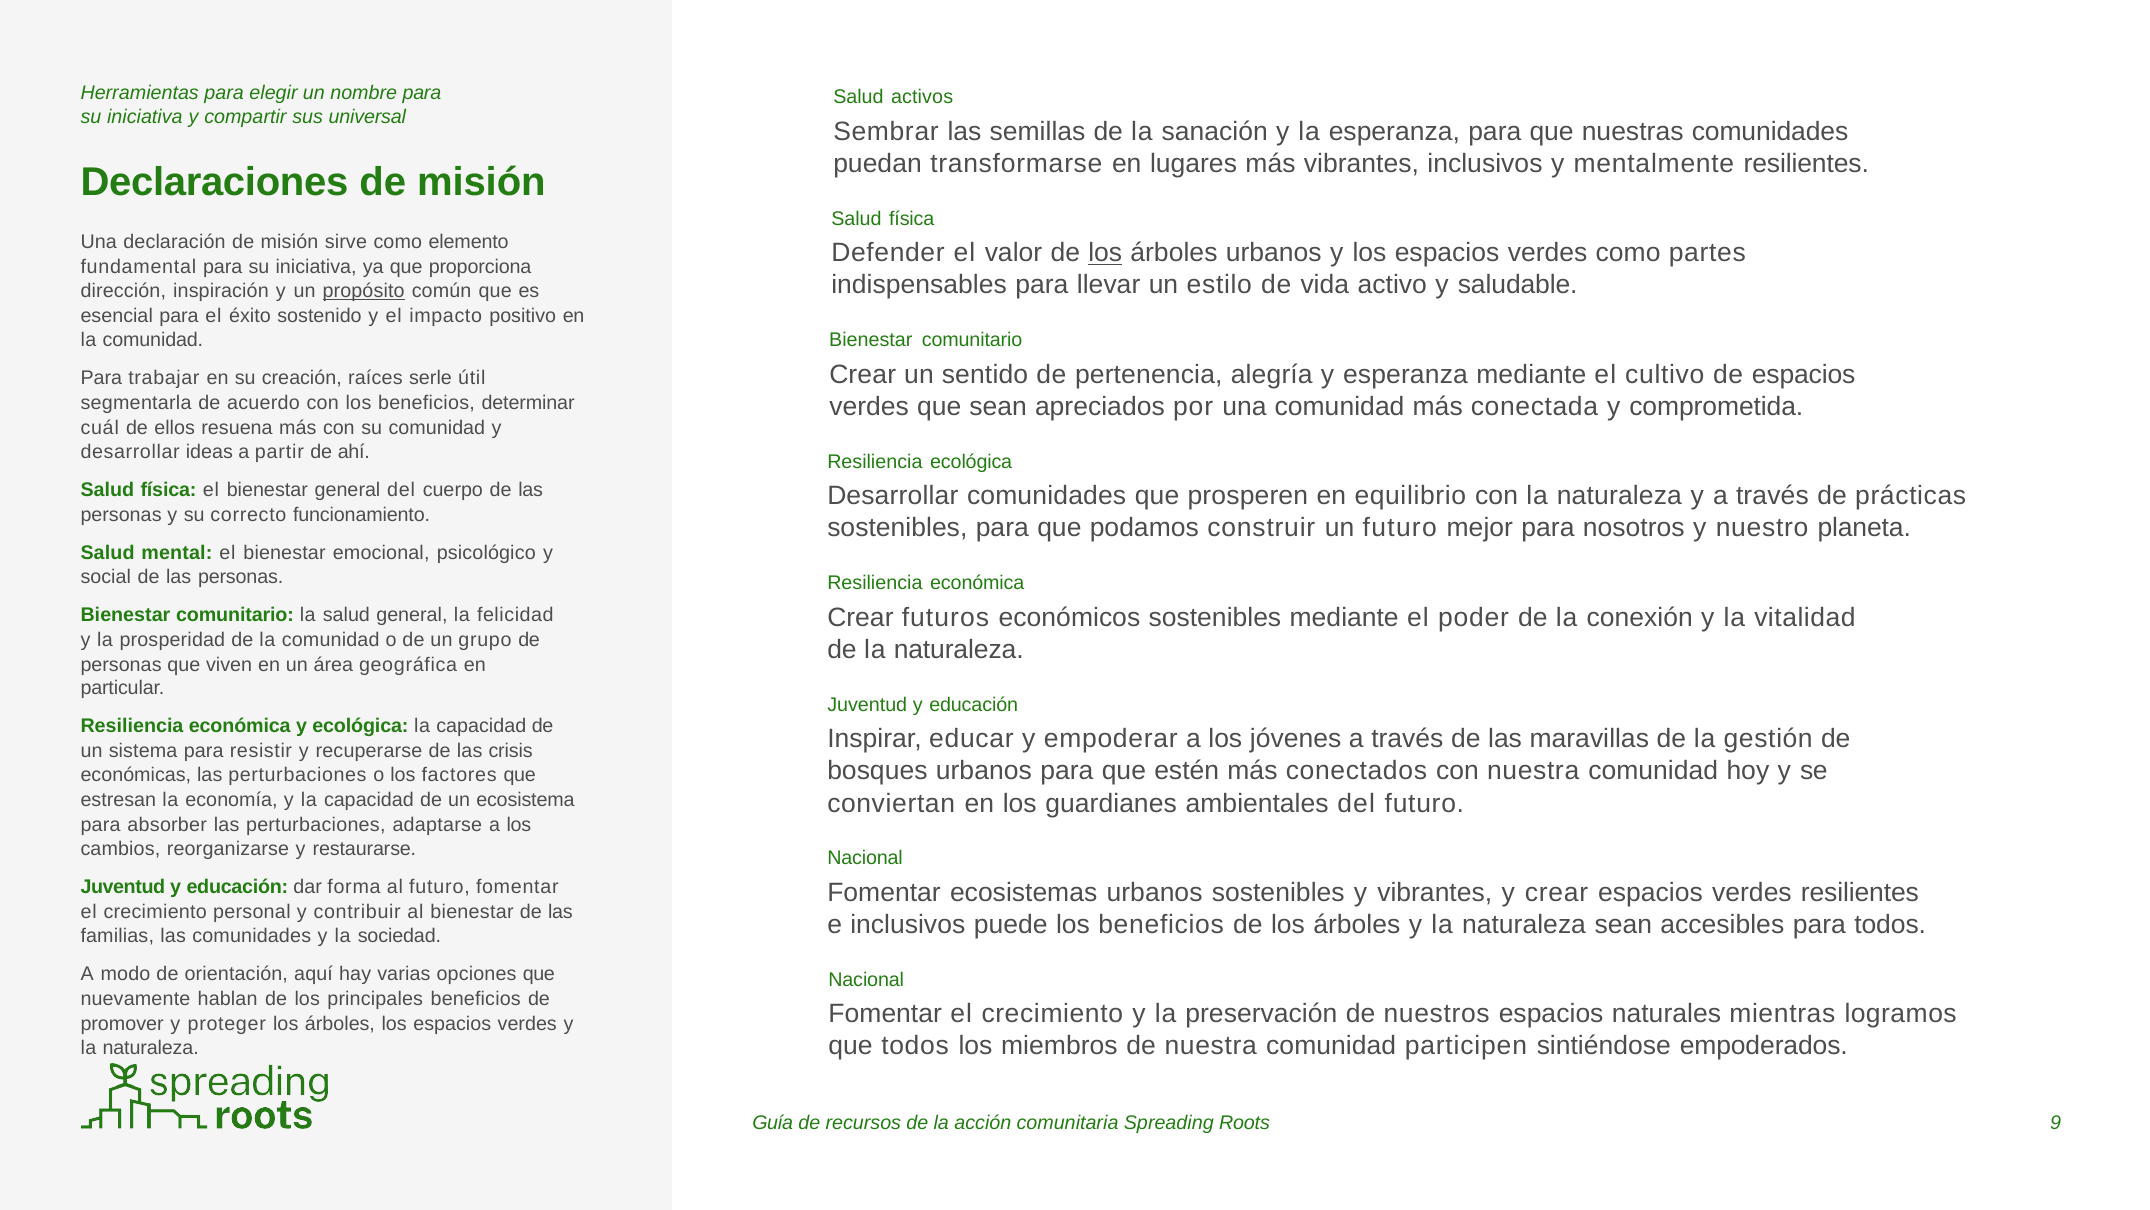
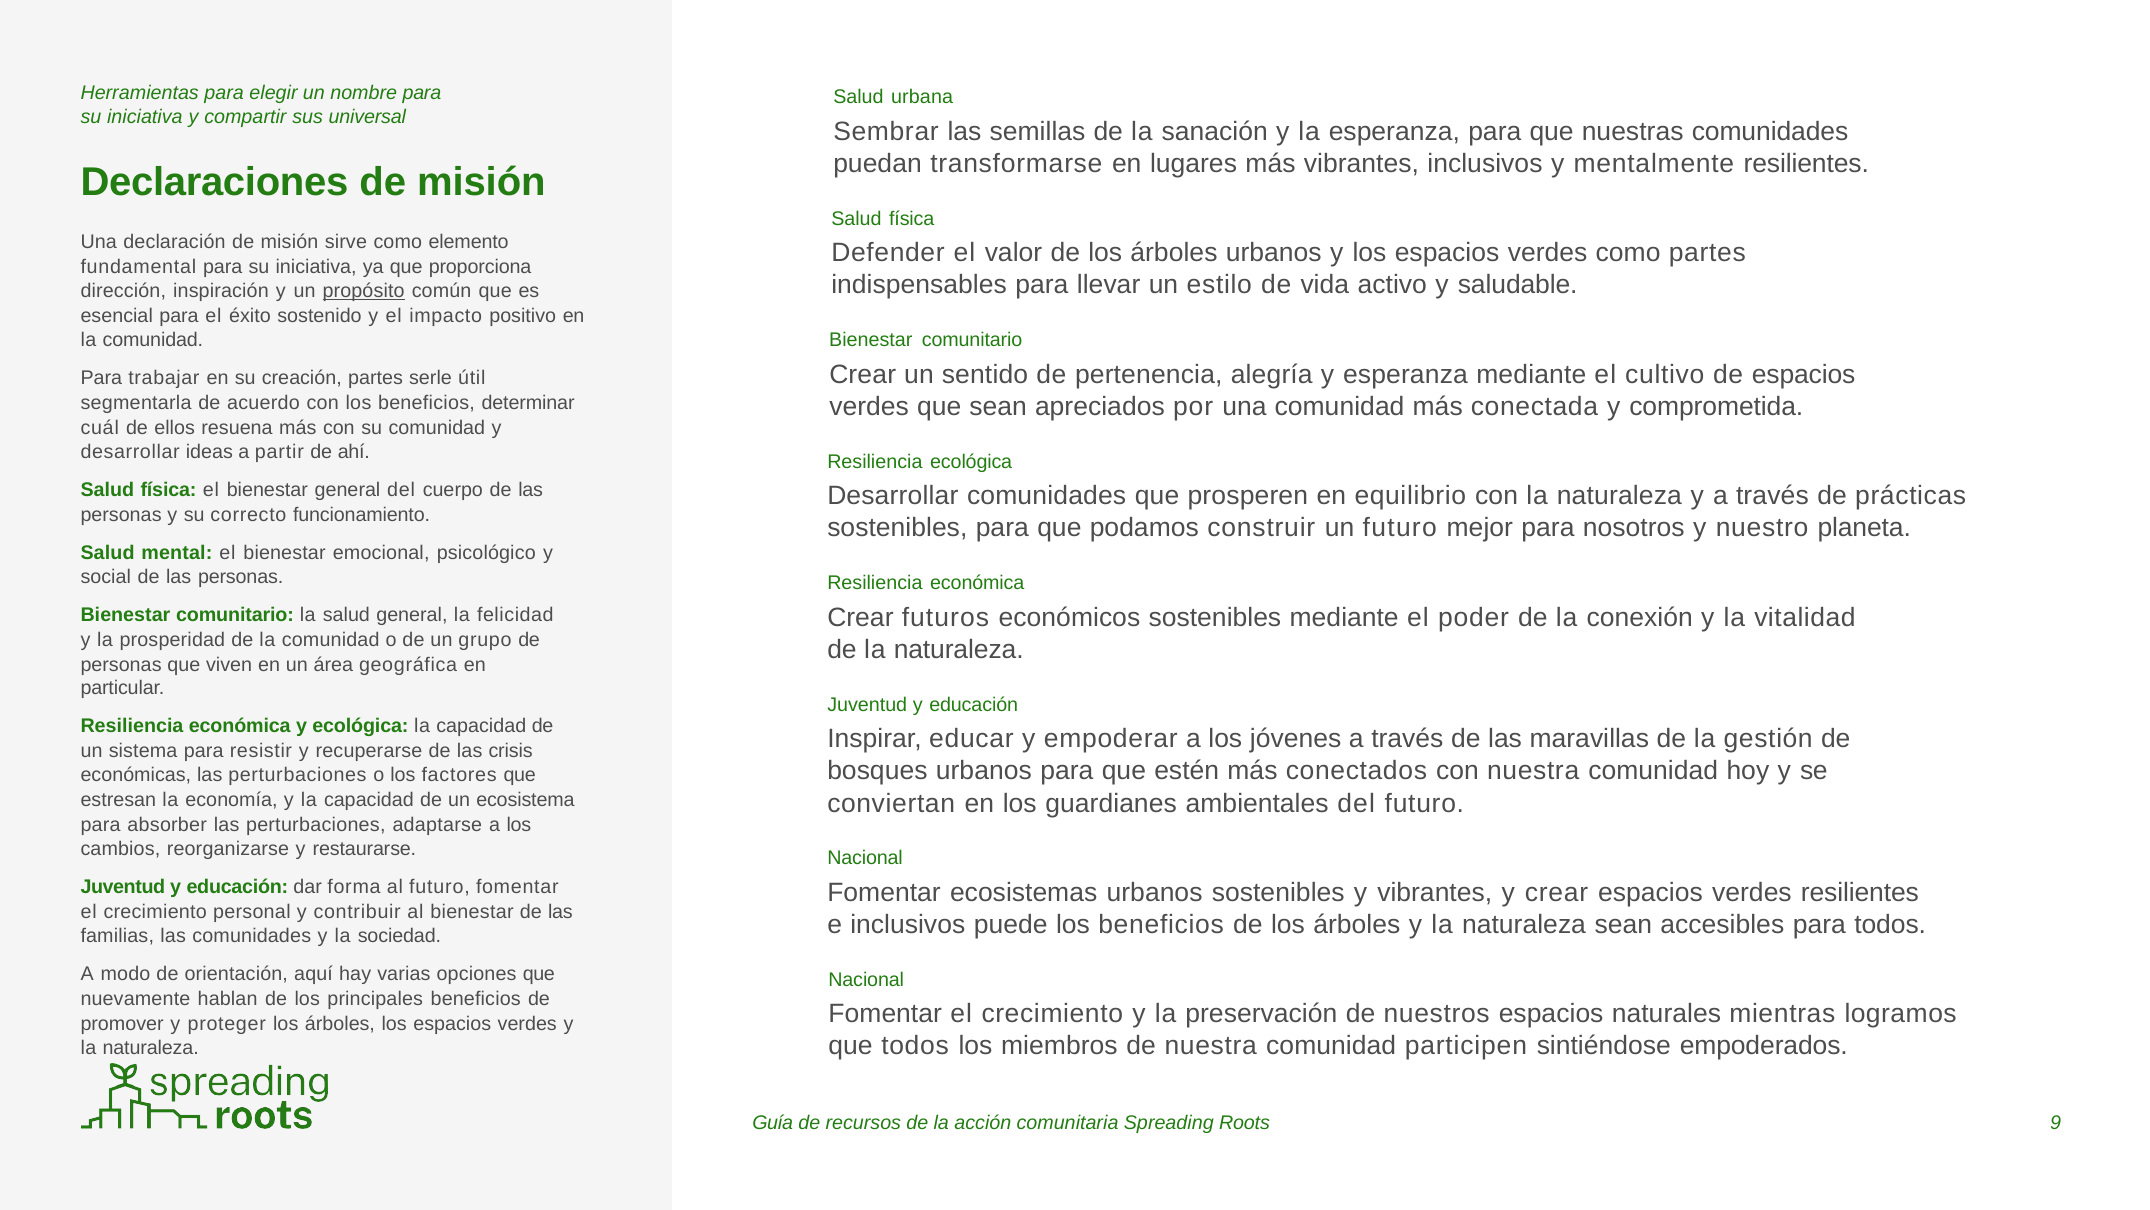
activos: activos -> urbana (922, 97)
los underline: present -> none (1105, 253)
creación raíces: raíces -> partes (375, 378)
